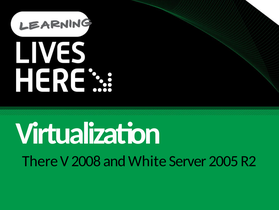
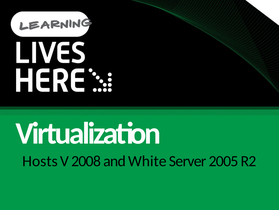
There: There -> Hosts (40, 161)
